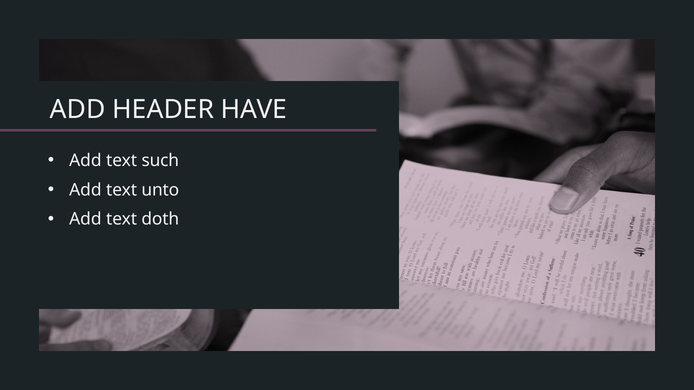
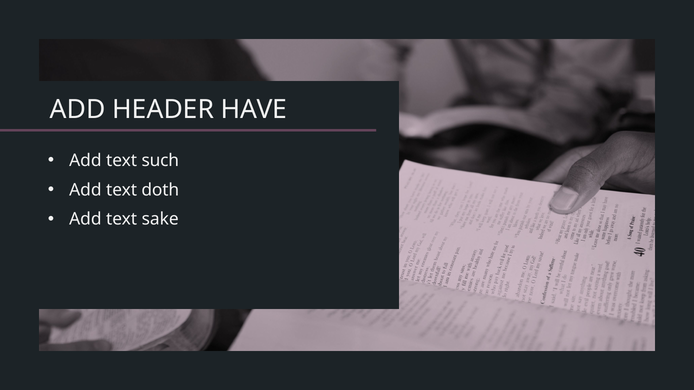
unto: unto -> doth (160, 190)
doth: doth -> sake (160, 219)
